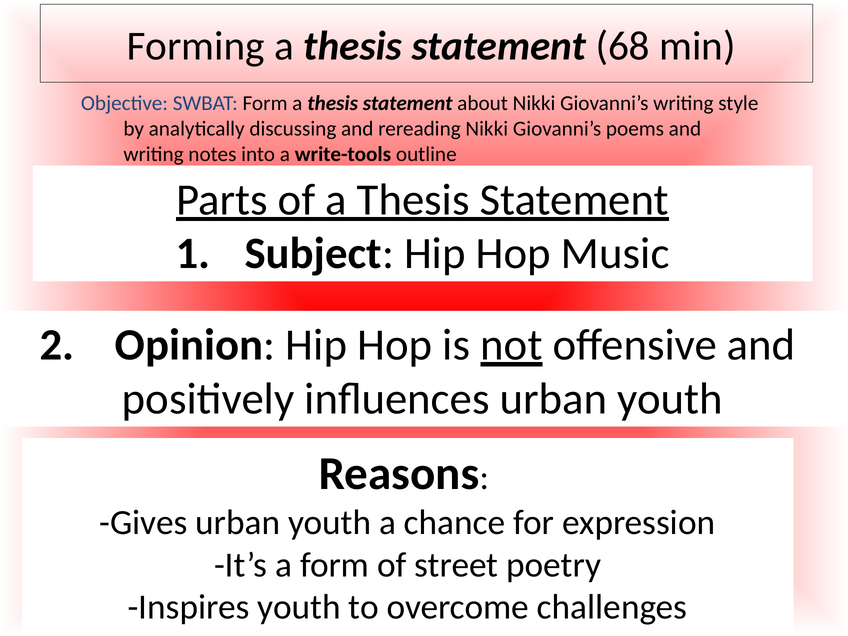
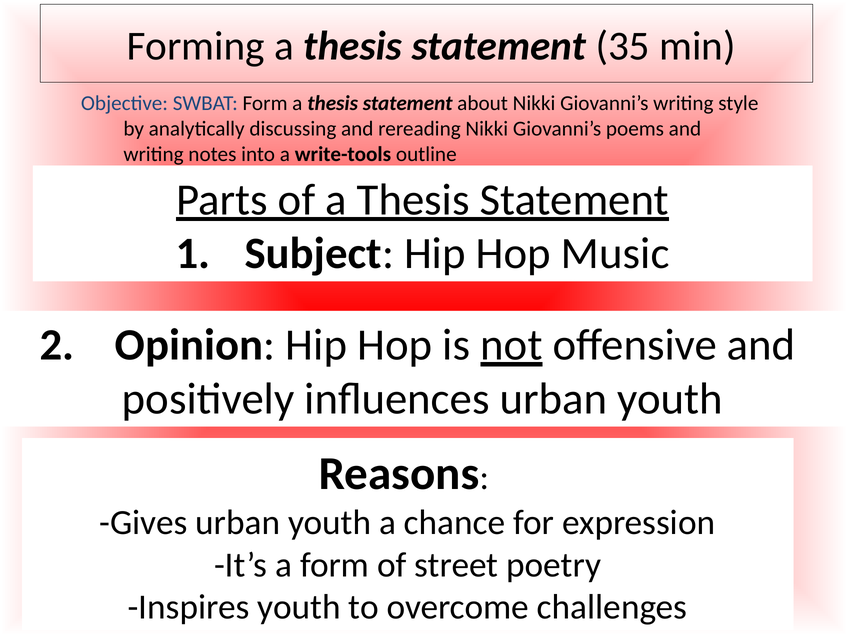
68: 68 -> 35 (623, 46)
